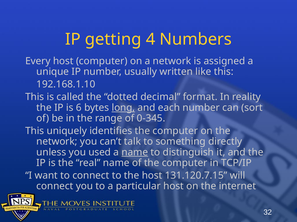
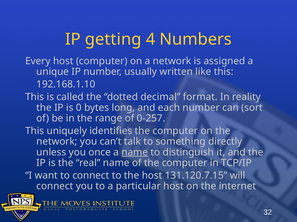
6: 6 -> 0 (79, 108)
long underline: present -> none (123, 108)
0-345: 0-345 -> 0-257 (151, 119)
used: used -> once (100, 153)
